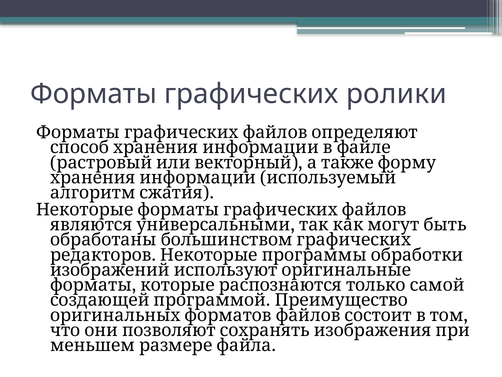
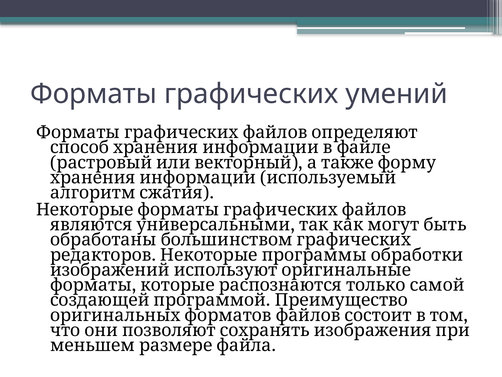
ролики: ролики -> умений (397, 94)
